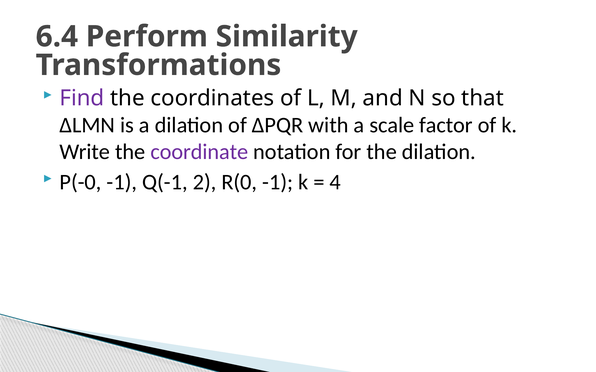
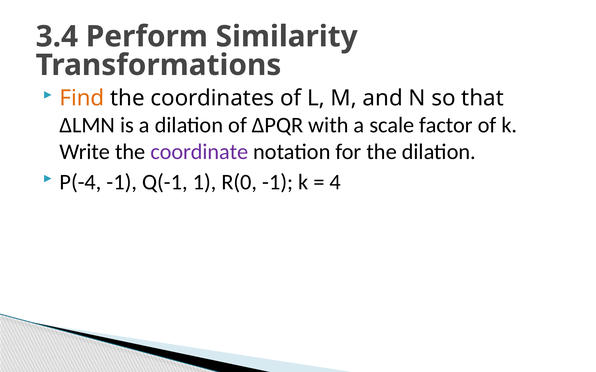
6.4: 6.4 -> 3.4 (57, 37)
Find colour: purple -> orange (82, 98)
P(-0: P(-0 -> P(-4 (81, 182)
2: 2 -> 1 (205, 182)
